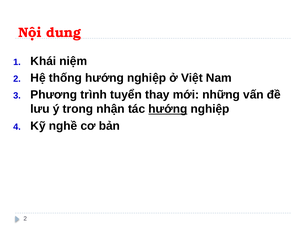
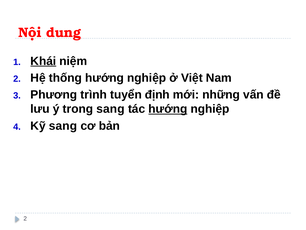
Khái underline: none -> present (43, 61)
thay: thay -> định (157, 95)
trong nhận: nhận -> sang (110, 109)
Kỹ nghề: nghề -> sang (63, 126)
